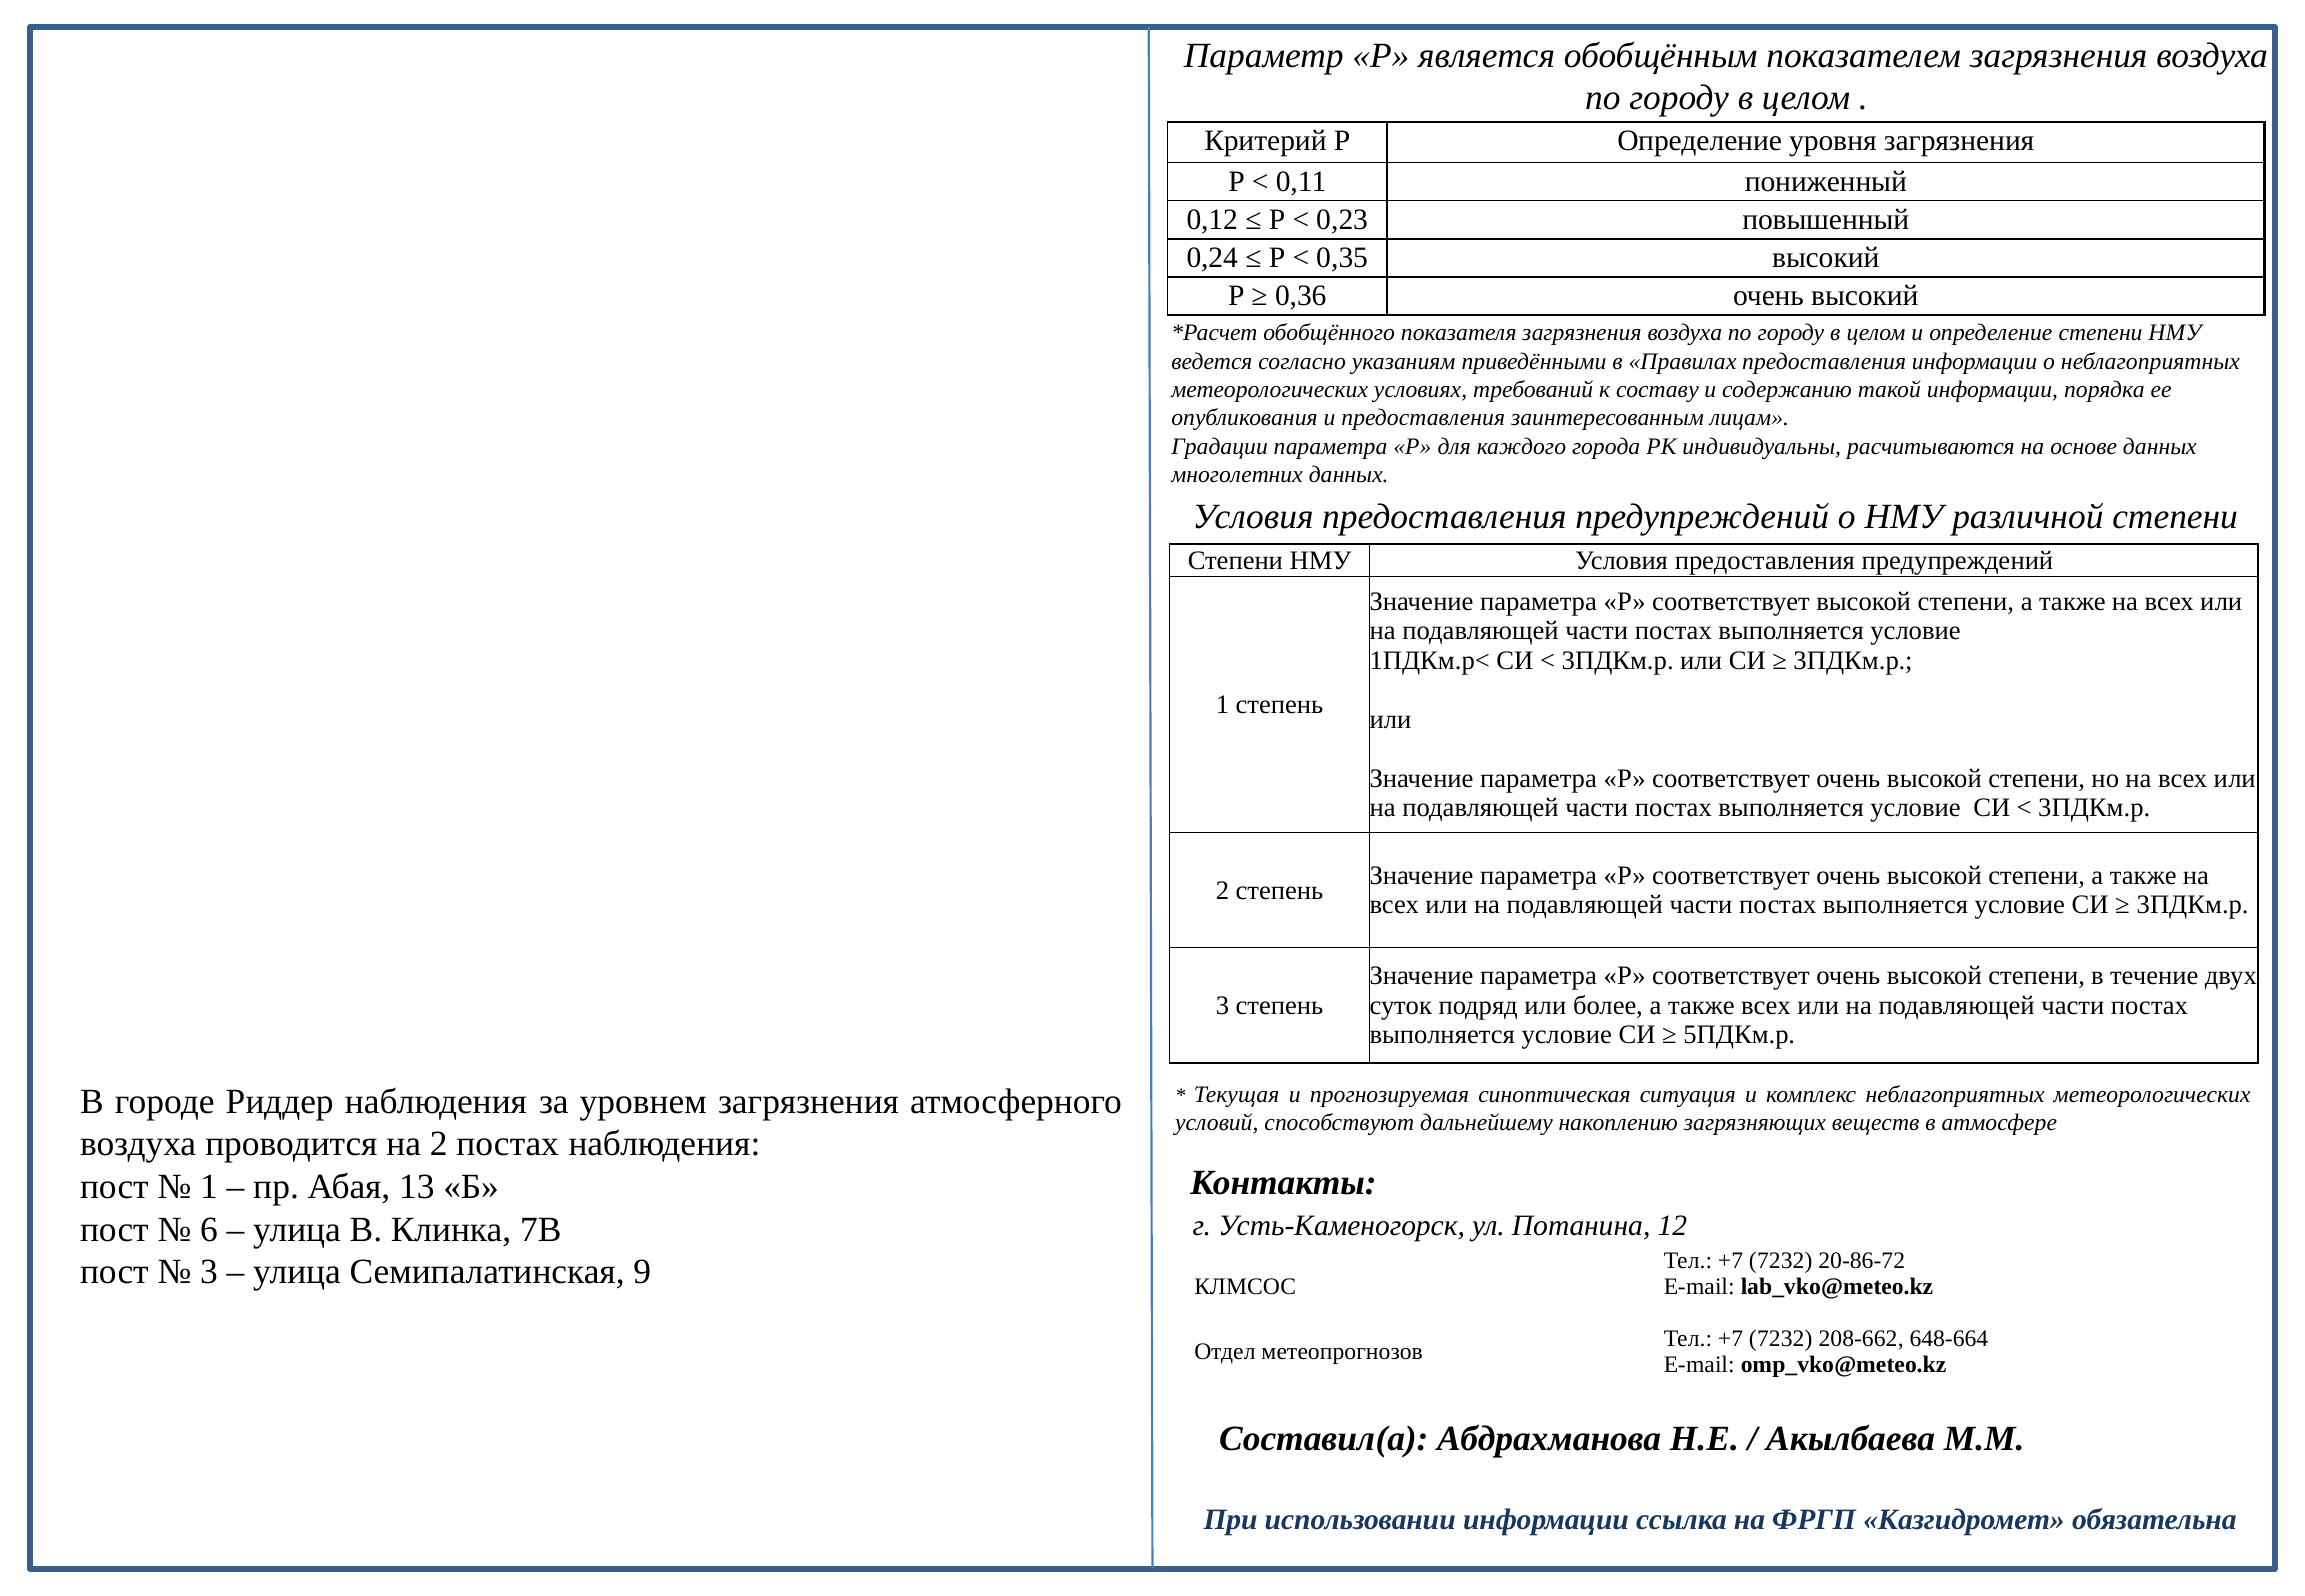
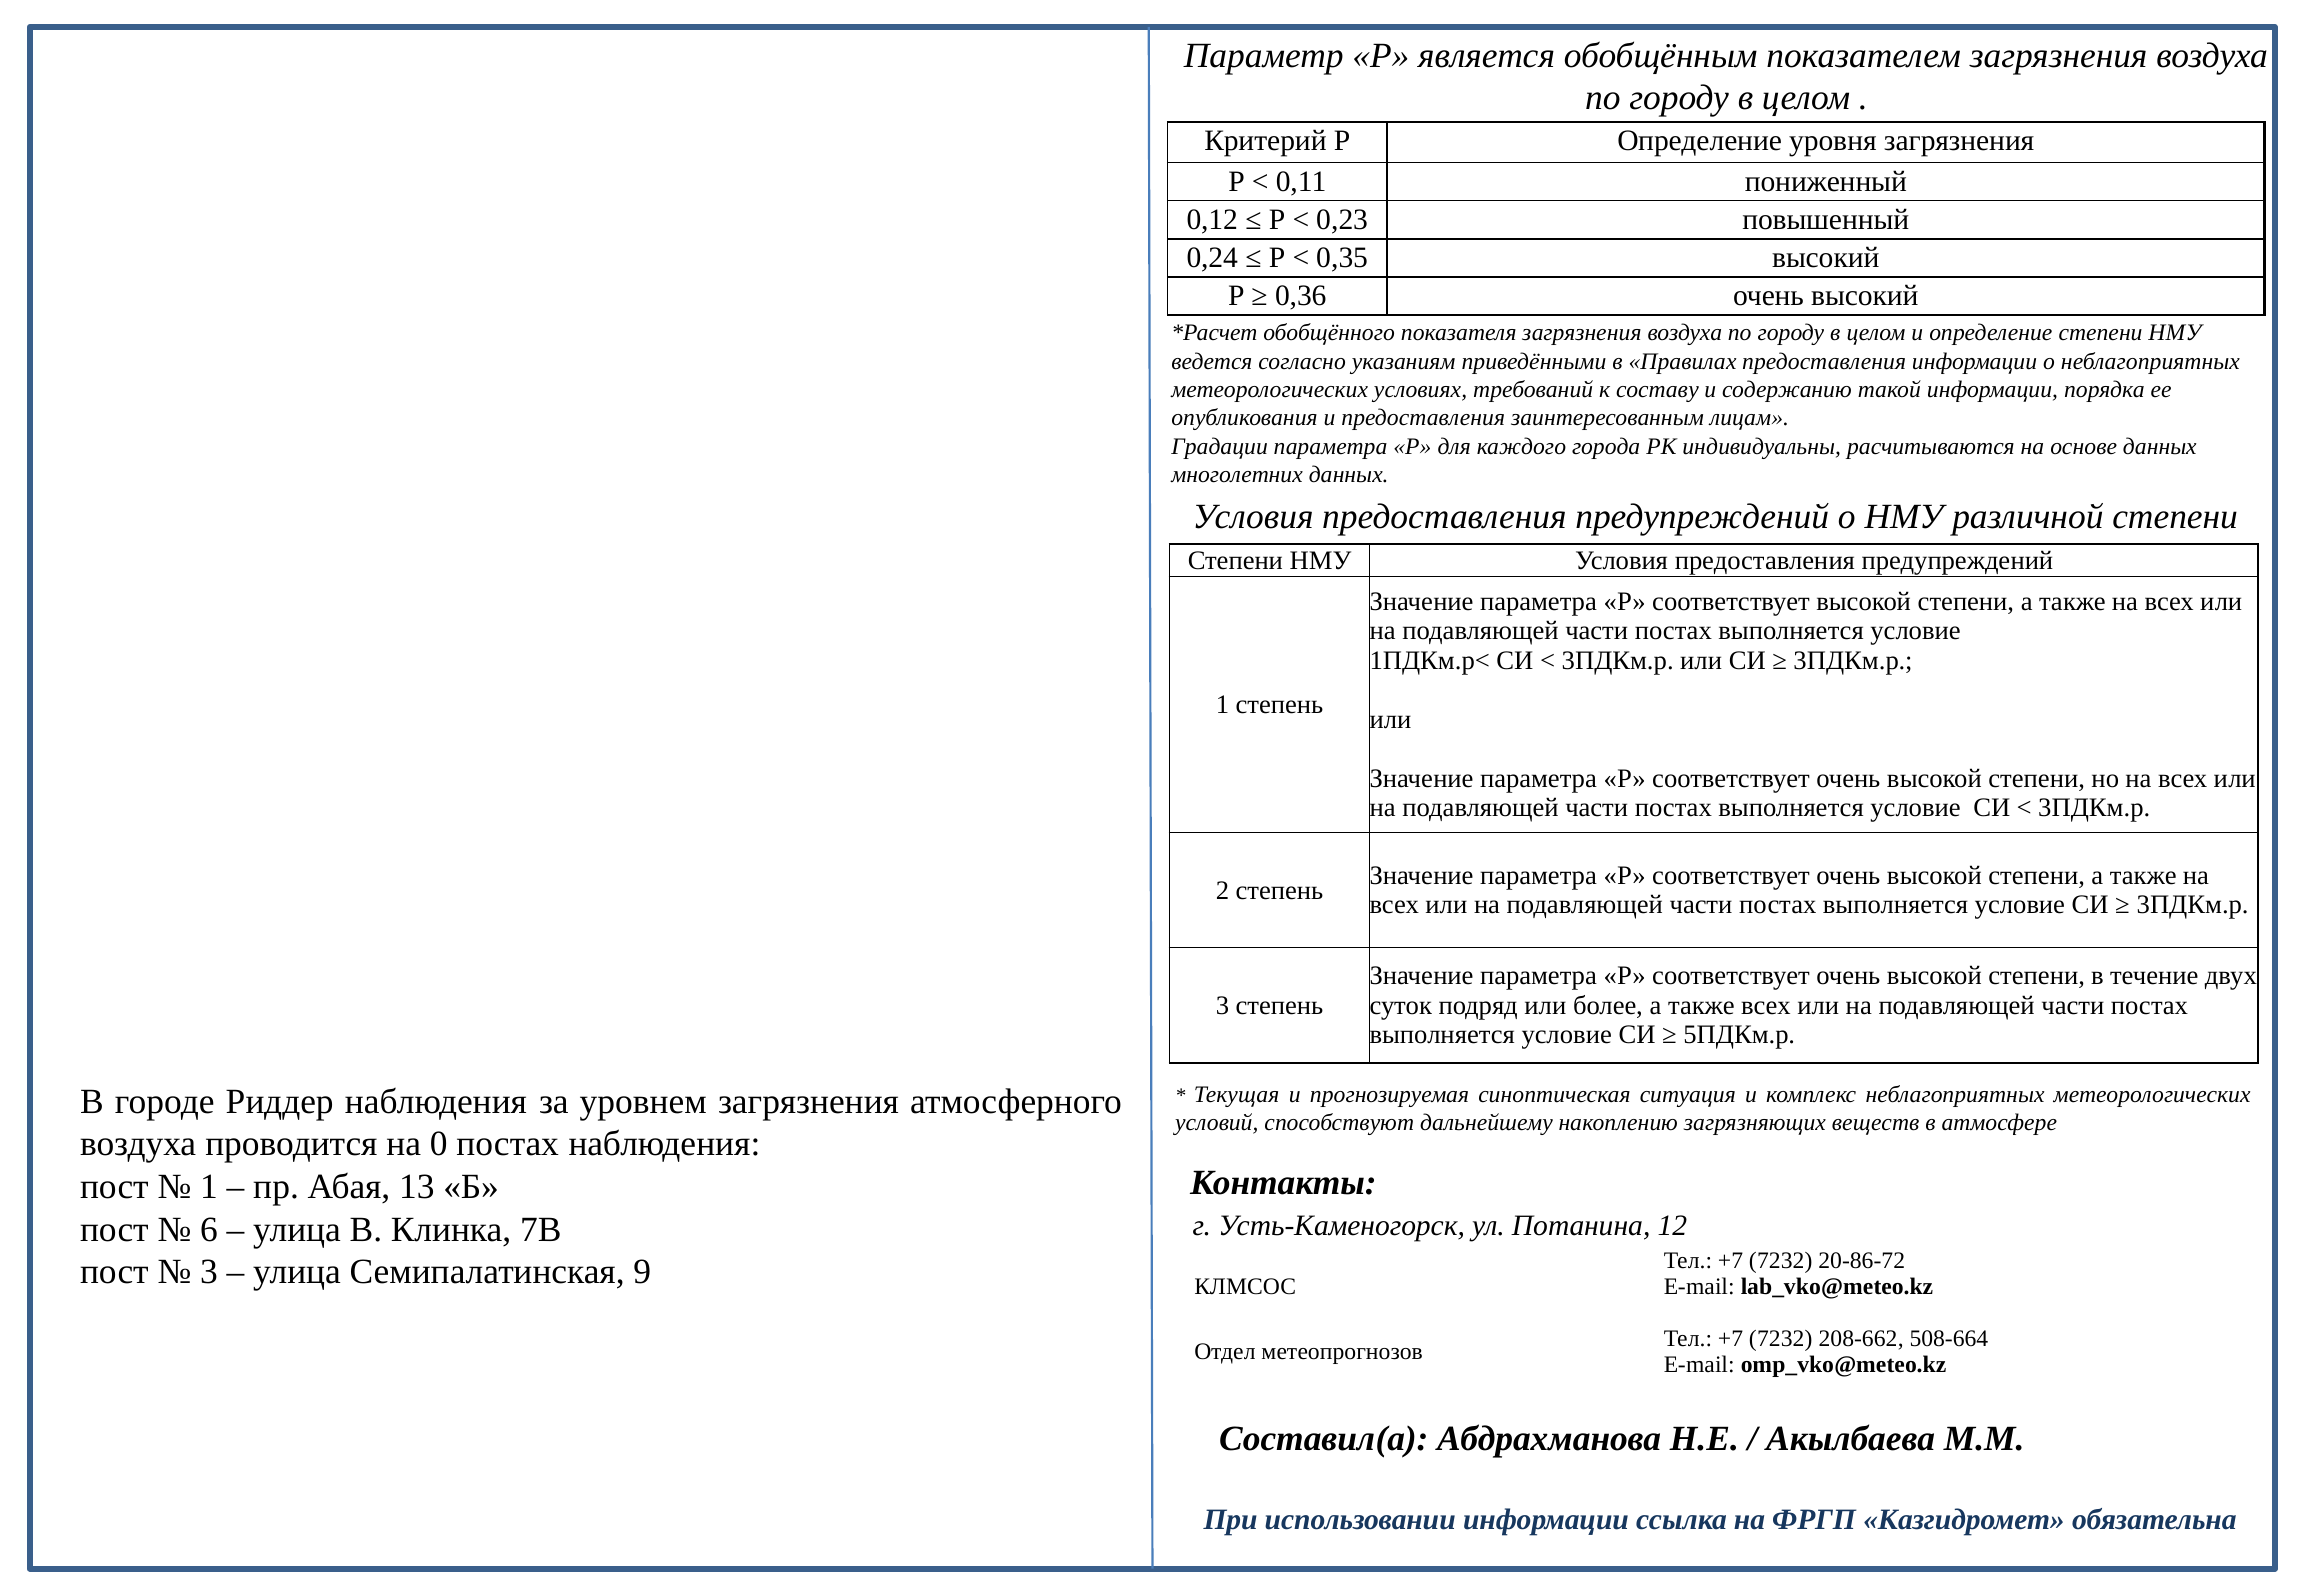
на 2: 2 -> 0 (439, 1144)
648-664: 648-664 -> 508-664 (1949, 1338)
